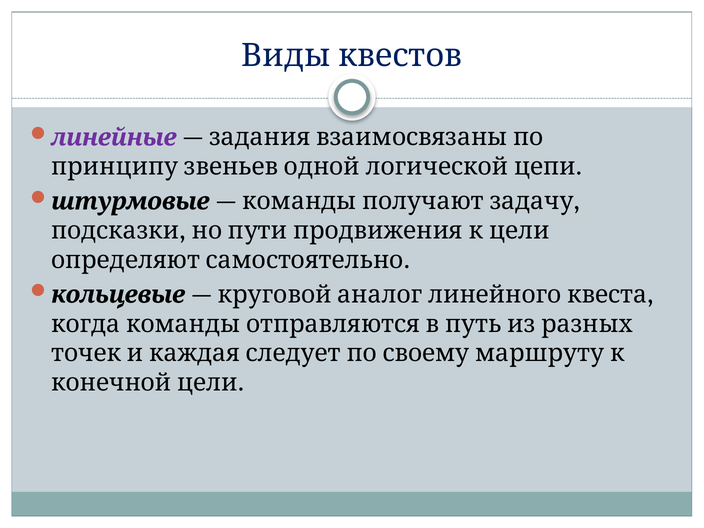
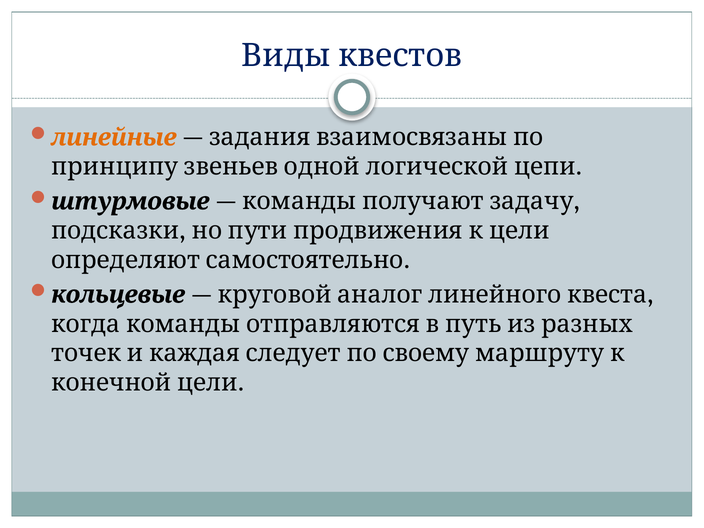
линейные colour: purple -> orange (114, 137)
